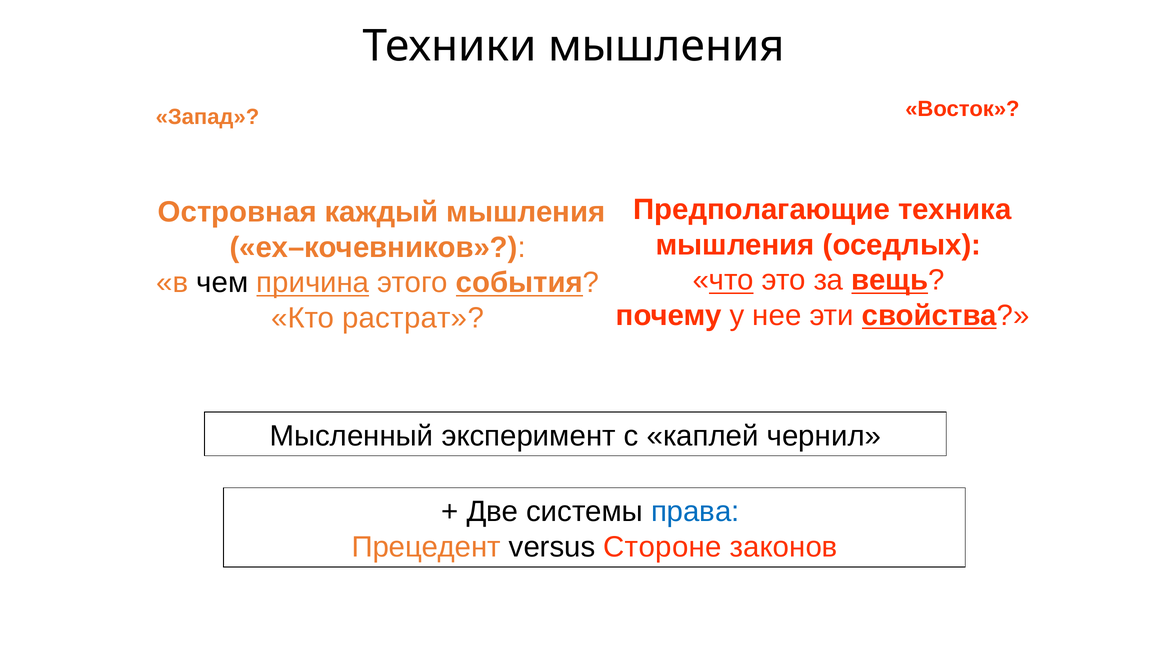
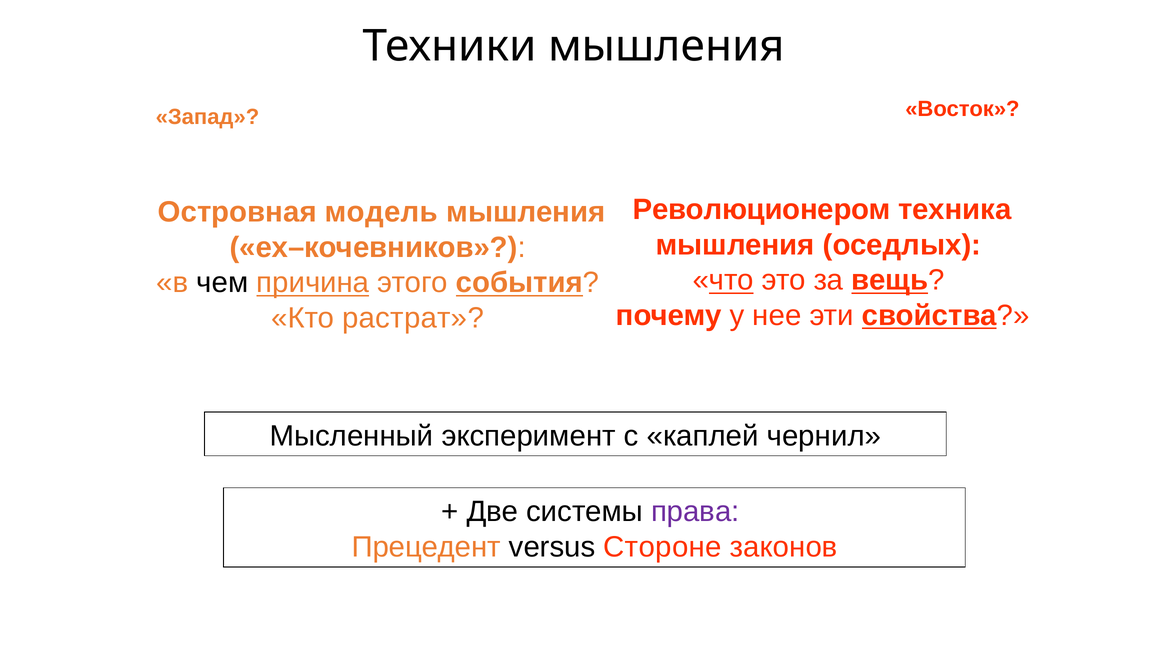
Предполагающие: Предполагающие -> Революционером (762, 210)
каждый: каждый -> модель (381, 212)
права colour: blue -> purple (695, 512)
